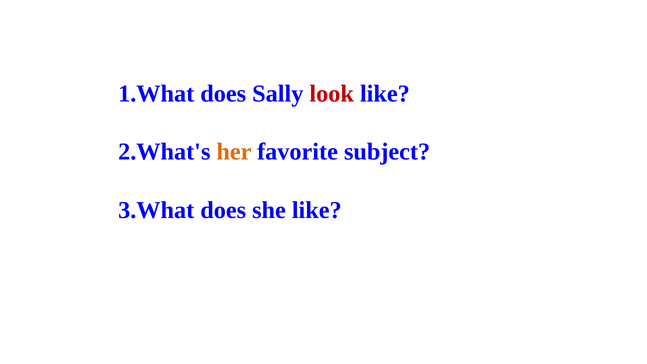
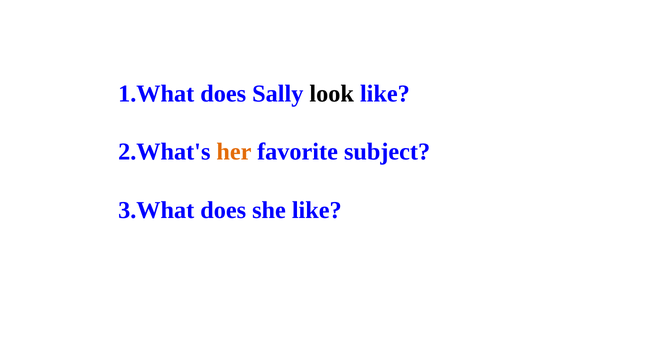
look colour: red -> black (332, 94)
